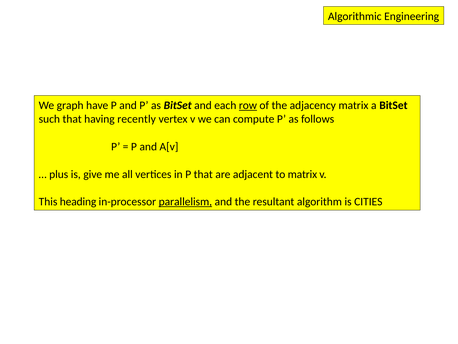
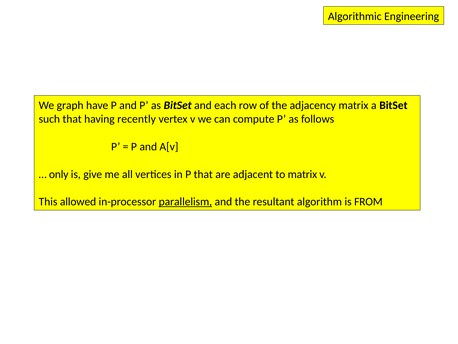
row underline: present -> none (248, 105)
plus: plus -> only (59, 174)
heading: heading -> allowed (78, 201)
CITIES: CITIES -> FROM (368, 201)
